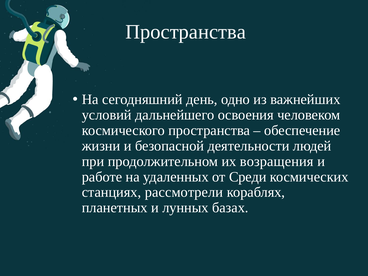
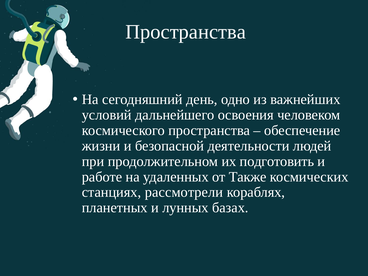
возращения: возращения -> подготовить (277, 161)
Среди: Среди -> Также (248, 177)
